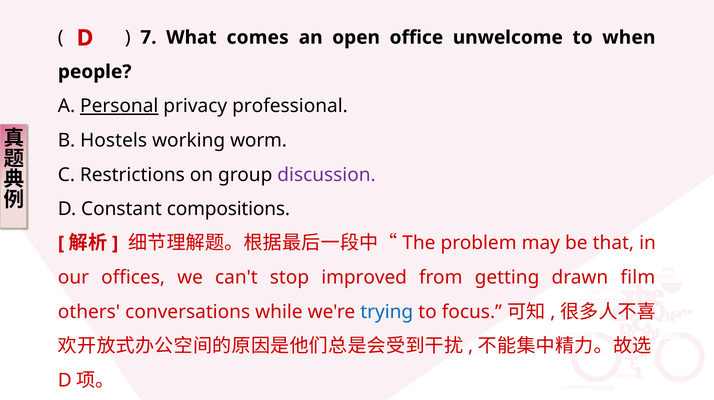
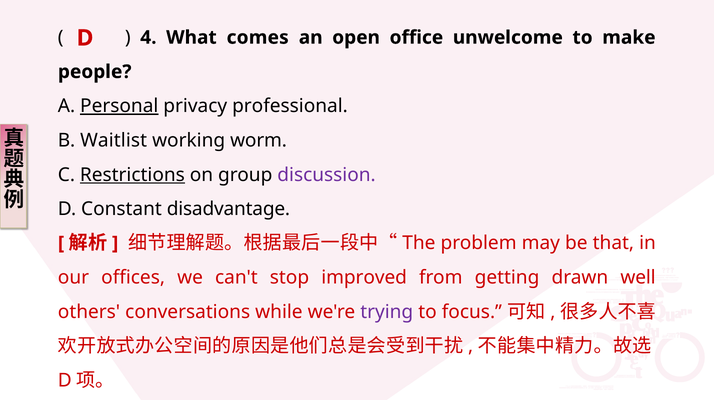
7: 7 -> 4 (148, 37)
when: when -> make (629, 37)
Hostels: Hostels -> Waitlist (114, 141)
Restrictions underline: none -> present (132, 175)
compositions: compositions -> disadvantage (228, 209)
film: film -> well (638, 278)
trying colour: blue -> purple (387, 312)
